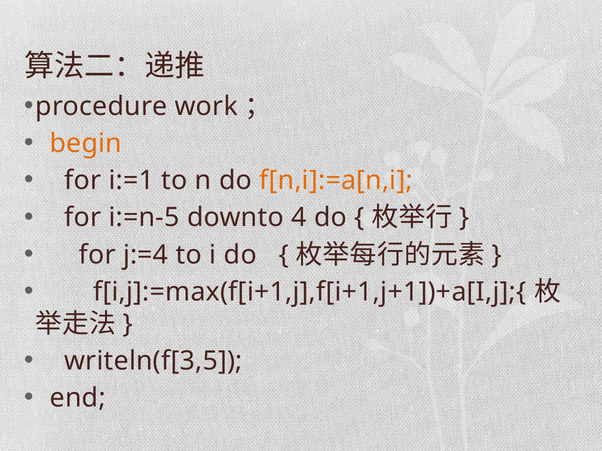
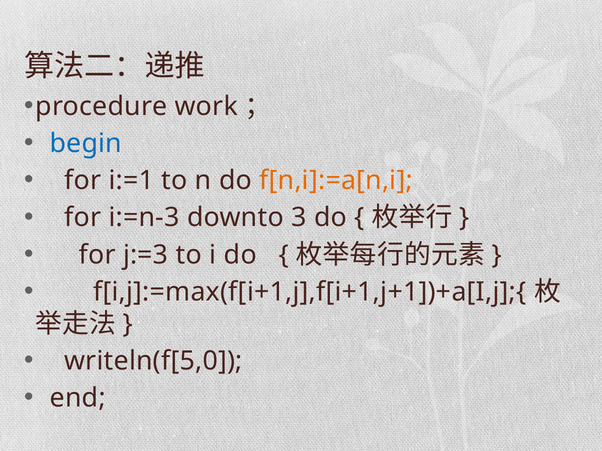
begin colour: orange -> blue (86, 144)
i:=n-5: i:=n-5 -> i:=n-3 (144, 218)
4: 4 -> 3 (299, 218)
j:=4: j:=4 -> j:=3 (146, 255)
writeln(f[3,5: writeln(f[3,5 -> writeln(f[5,0 (153, 361)
